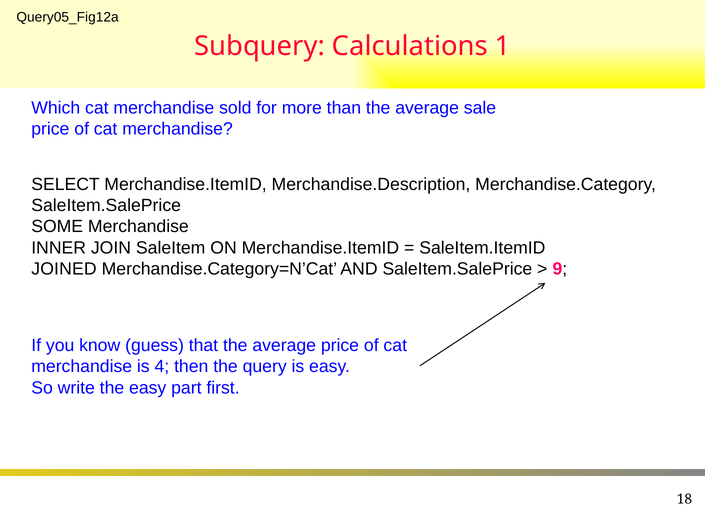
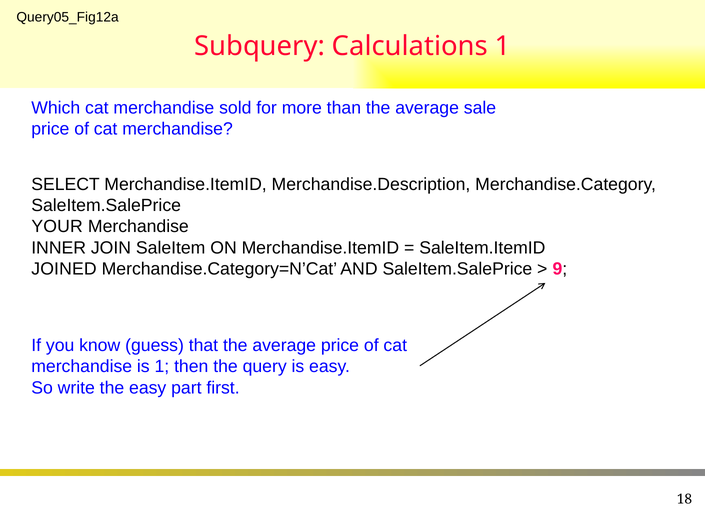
SOME: SOME -> YOUR (57, 227)
is 4: 4 -> 1 (162, 366)
